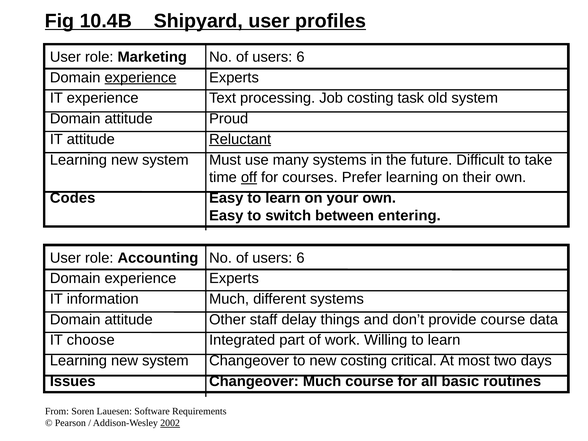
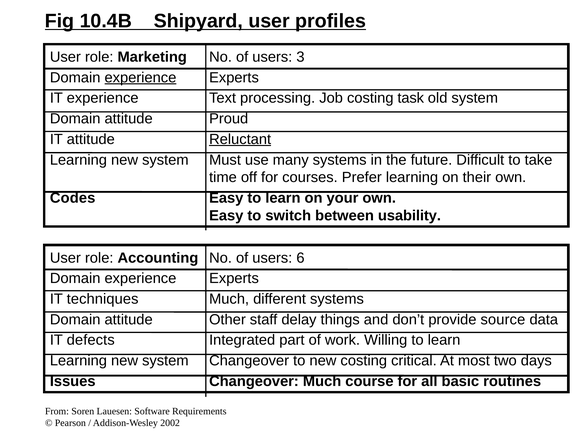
6: 6 -> 3 (301, 57)
off underline: present -> none (249, 177)
entering: entering -> usability (409, 216)
information: information -> techniques (103, 299)
provide course: course -> source (503, 320)
choose: choose -> defects (91, 340)
2002 underline: present -> none (170, 423)
